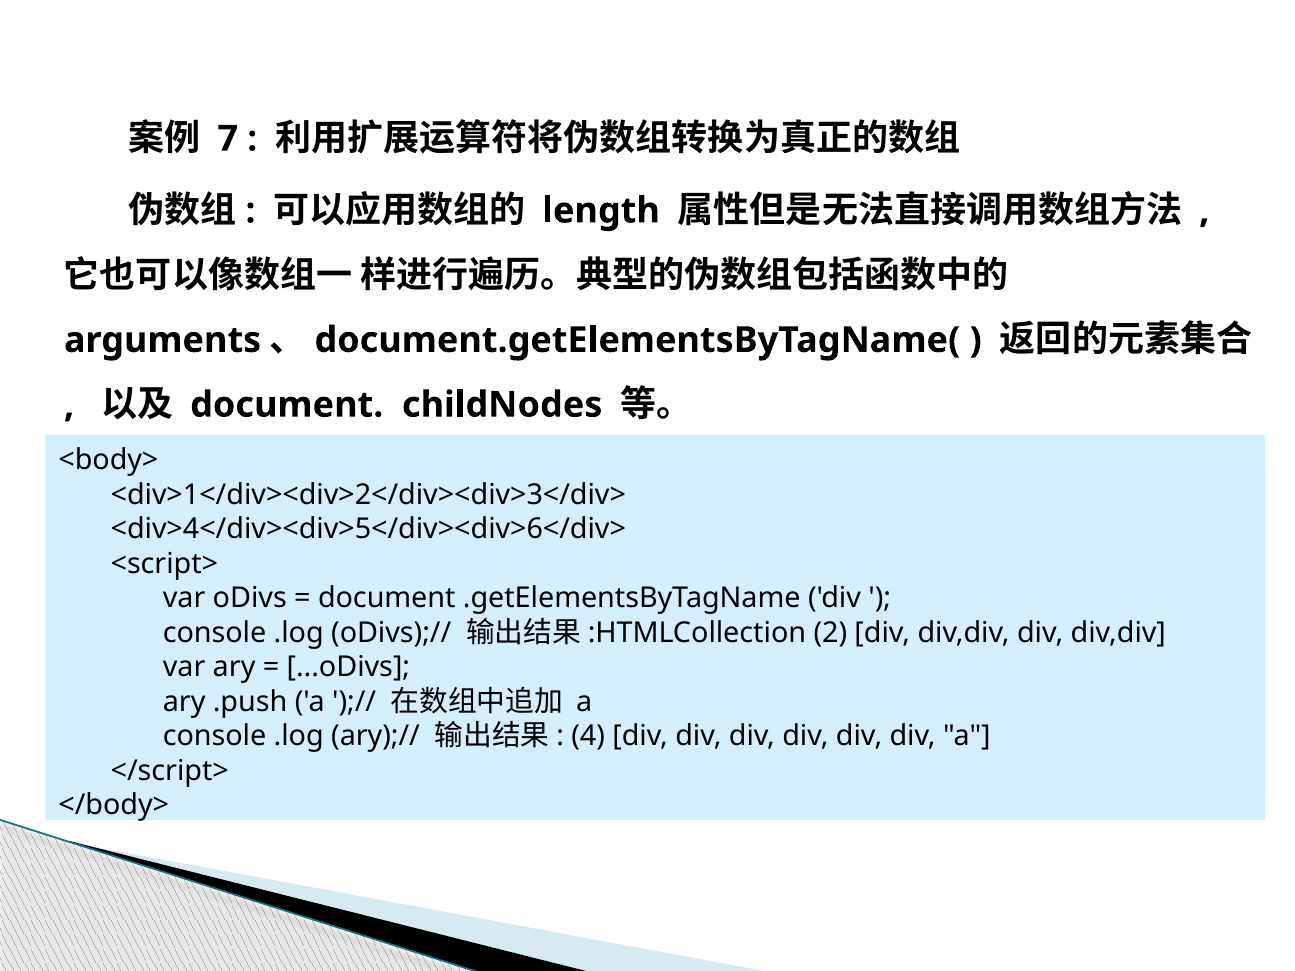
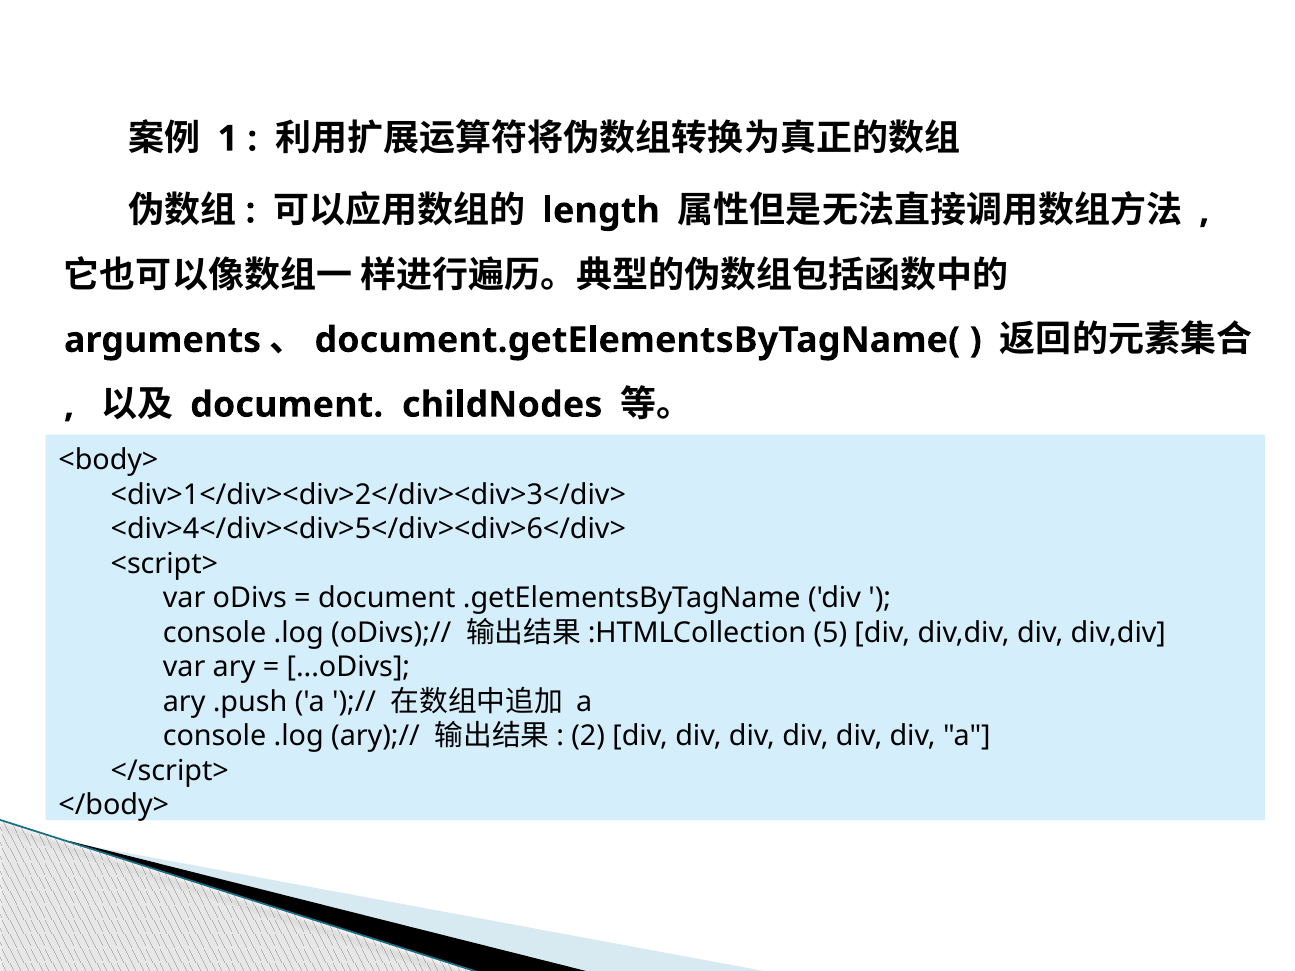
7: 7 -> 1 (228, 139)
2: 2 -> 5 (830, 633)
4: 4 -> 2 (588, 736)
